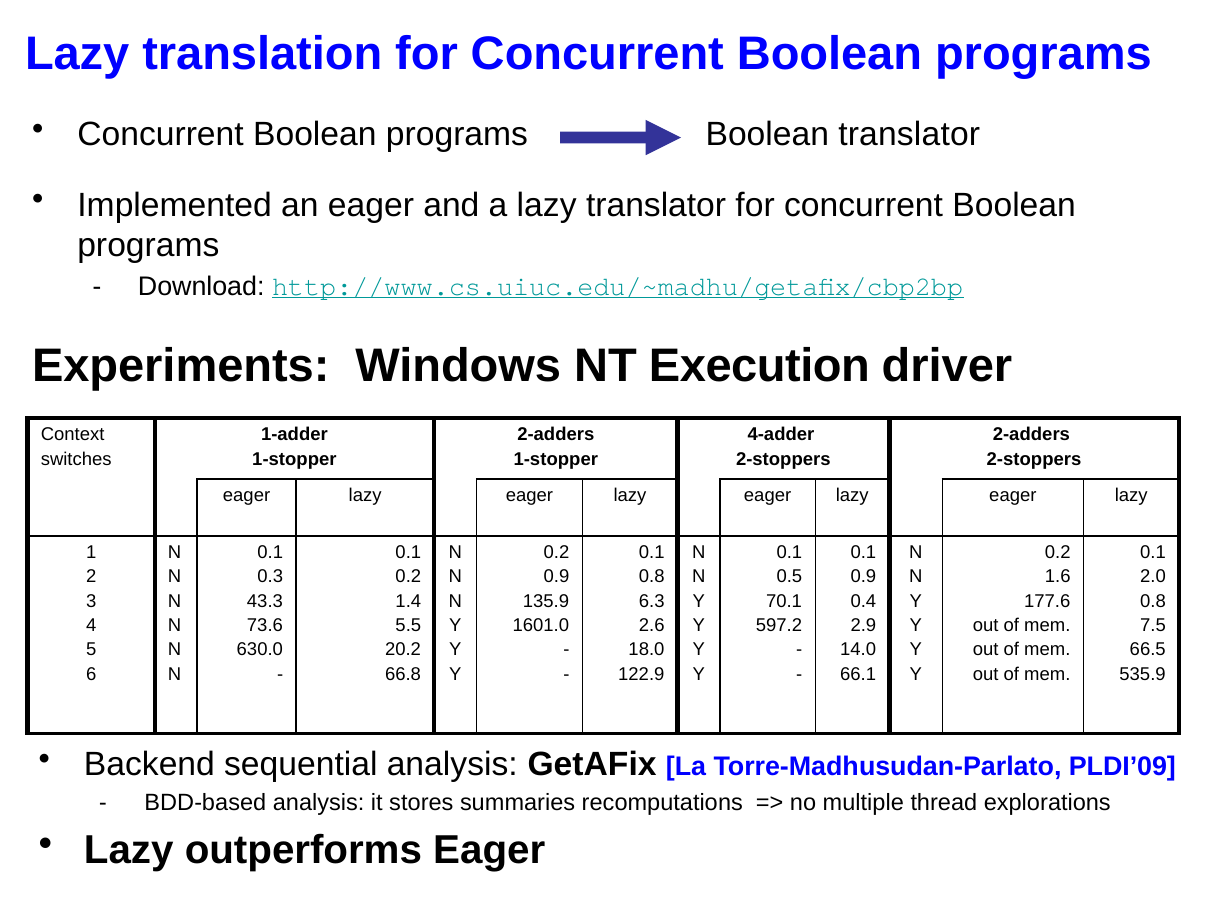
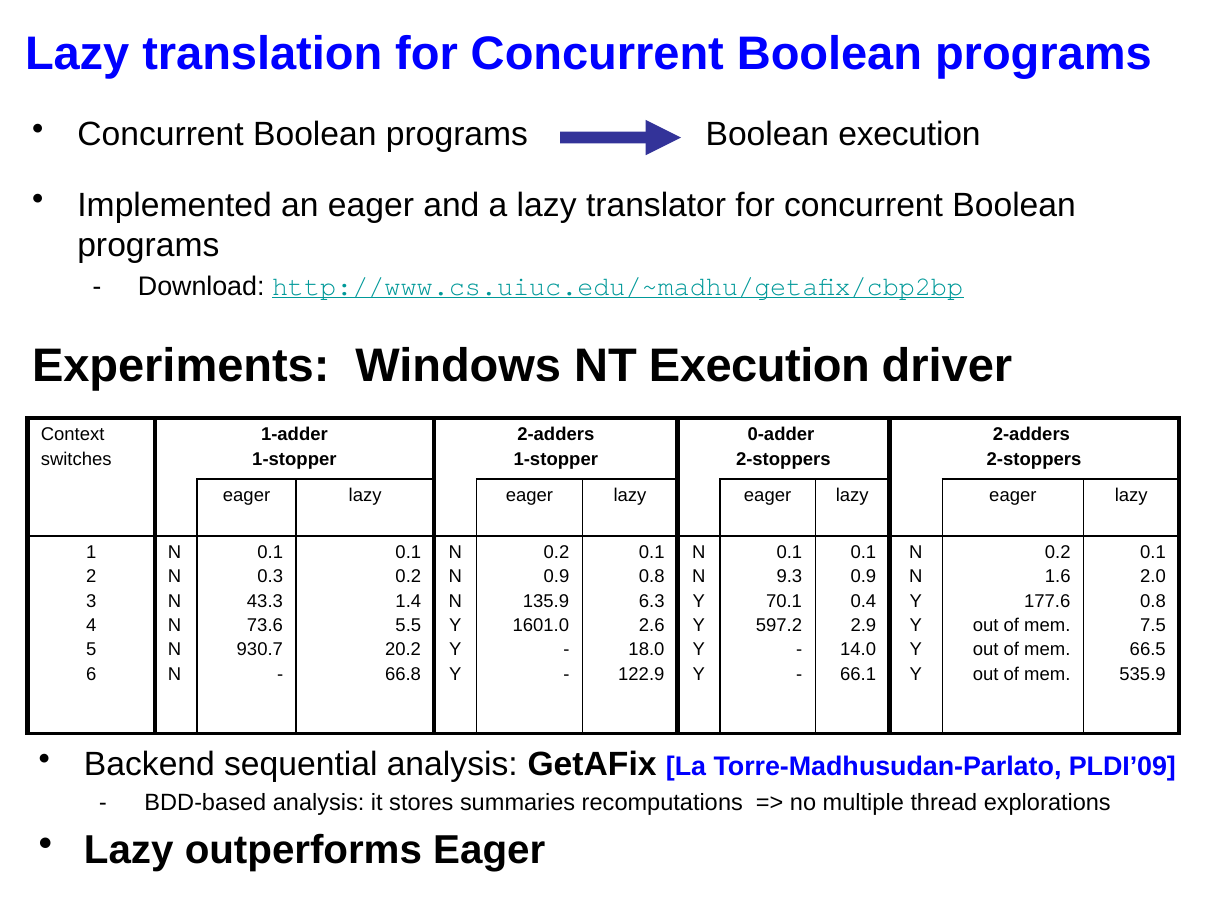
Boolean translator: translator -> execution (909, 135)
4-adder: 4-adder -> 0-adder (781, 435)
0.5: 0.5 -> 9.3 (789, 577)
630.0: 630.0 -> 930.7 (260, 650)
